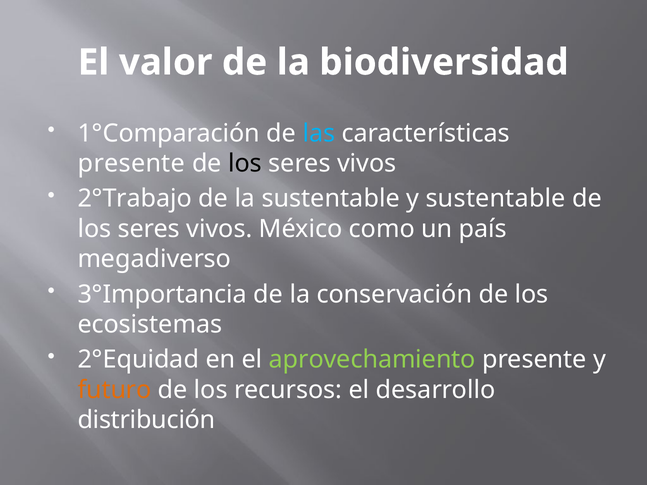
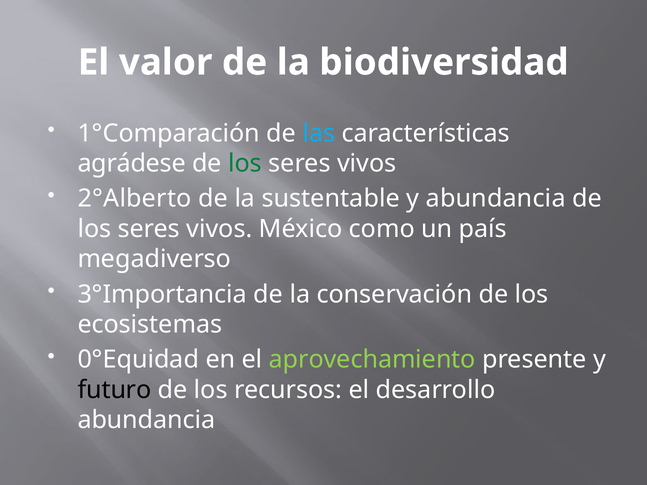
presente: presente -> agrádese (132, 163)
los colour: black -> green (245, 163)
2°Trabajo: 2°Trabajo -> 2°Alberto (135, 199)
y sustentable: sustentable -> abundancia (496, 199)
2°Equidad: 2°Equidad -> 0°Equidad (138, 360)
futuro colour: orange -> black (114, 390)
distribución: distribución -> abundancia (146, 420)
